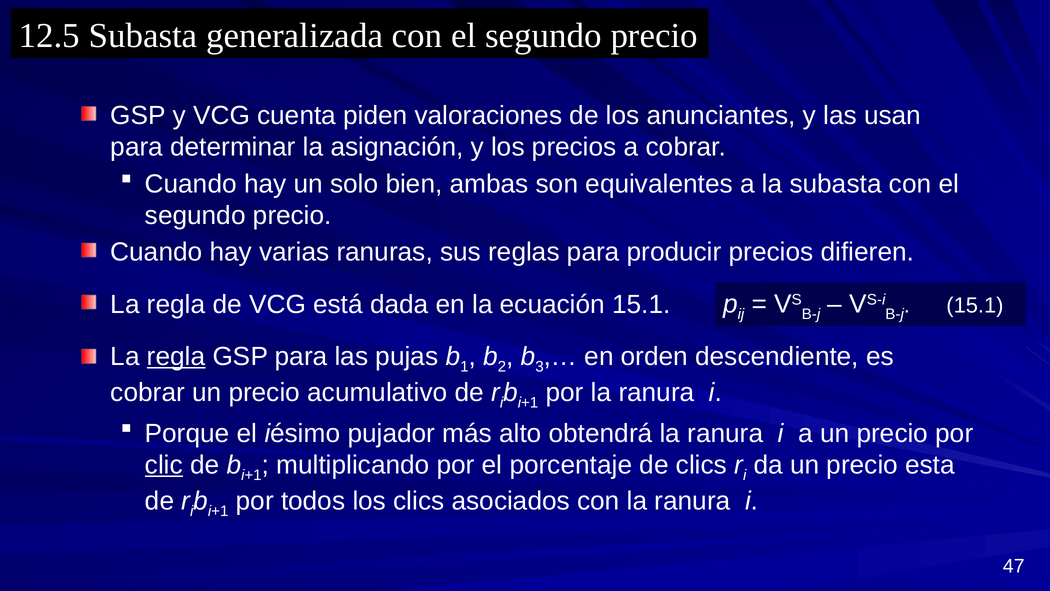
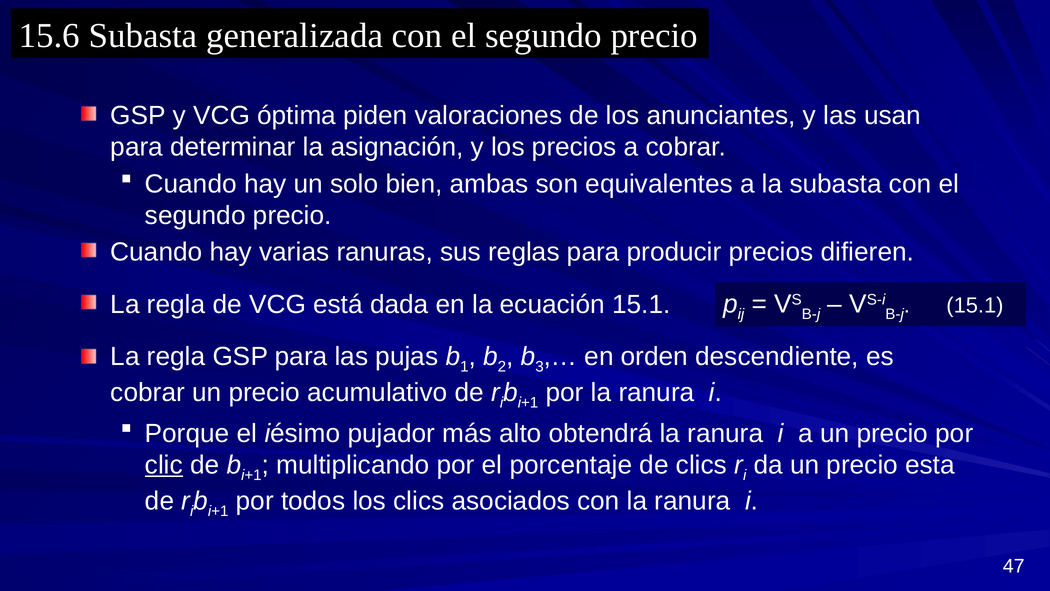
12.5: 12.5 -> 15.6 (49, 36)
cuenta: cuenta -> óptima (297, 116)
regla underline: present -> none (176, 356)
